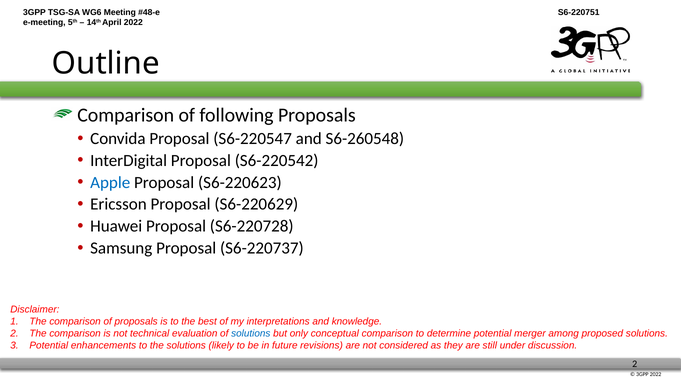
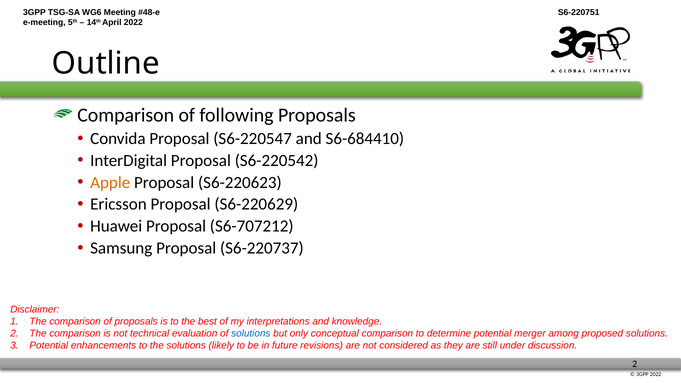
S6-260548: S6-260548 -> S6-684410 (365, 139)
Apple colour: blue -> orange (110, 182)
S6-220728: S6-220728 -> S6-707212 (252, 226)
